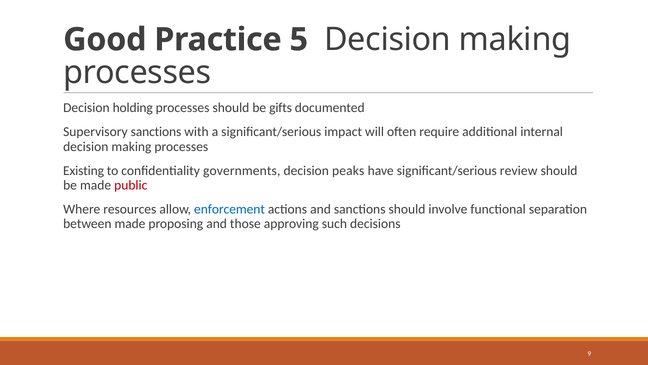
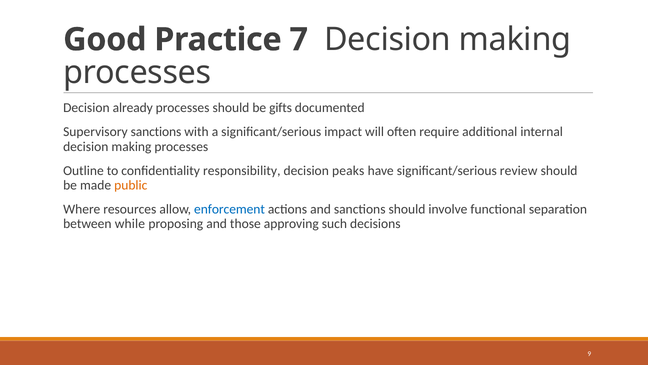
5: 5 -> 7 (299, 40)
holding: holding -> already (133, 108)
Existing: Existing -> Outline (83, 170)
governments: governments -> responsibility (242, 170)
public colour: red -> orange (131, 185)
between made: made -> while (130, 224)
